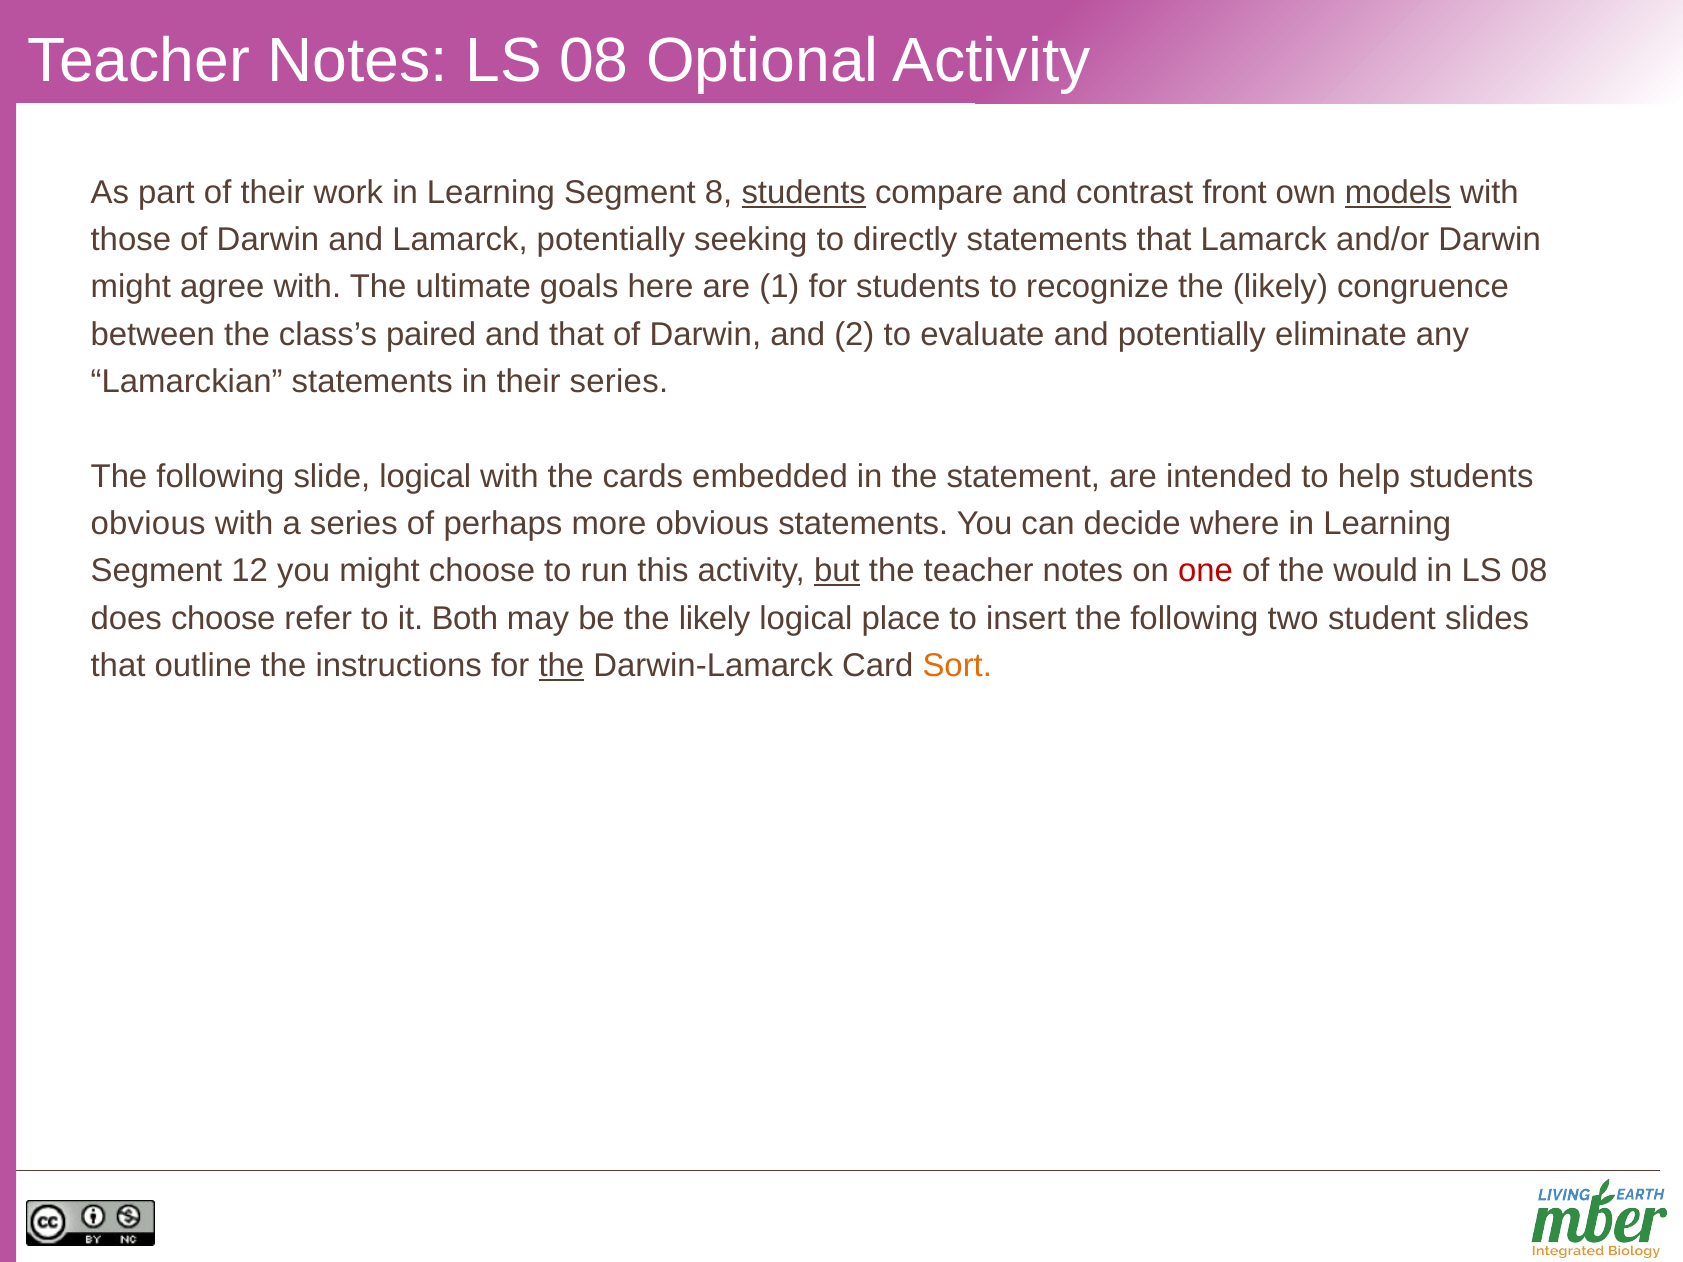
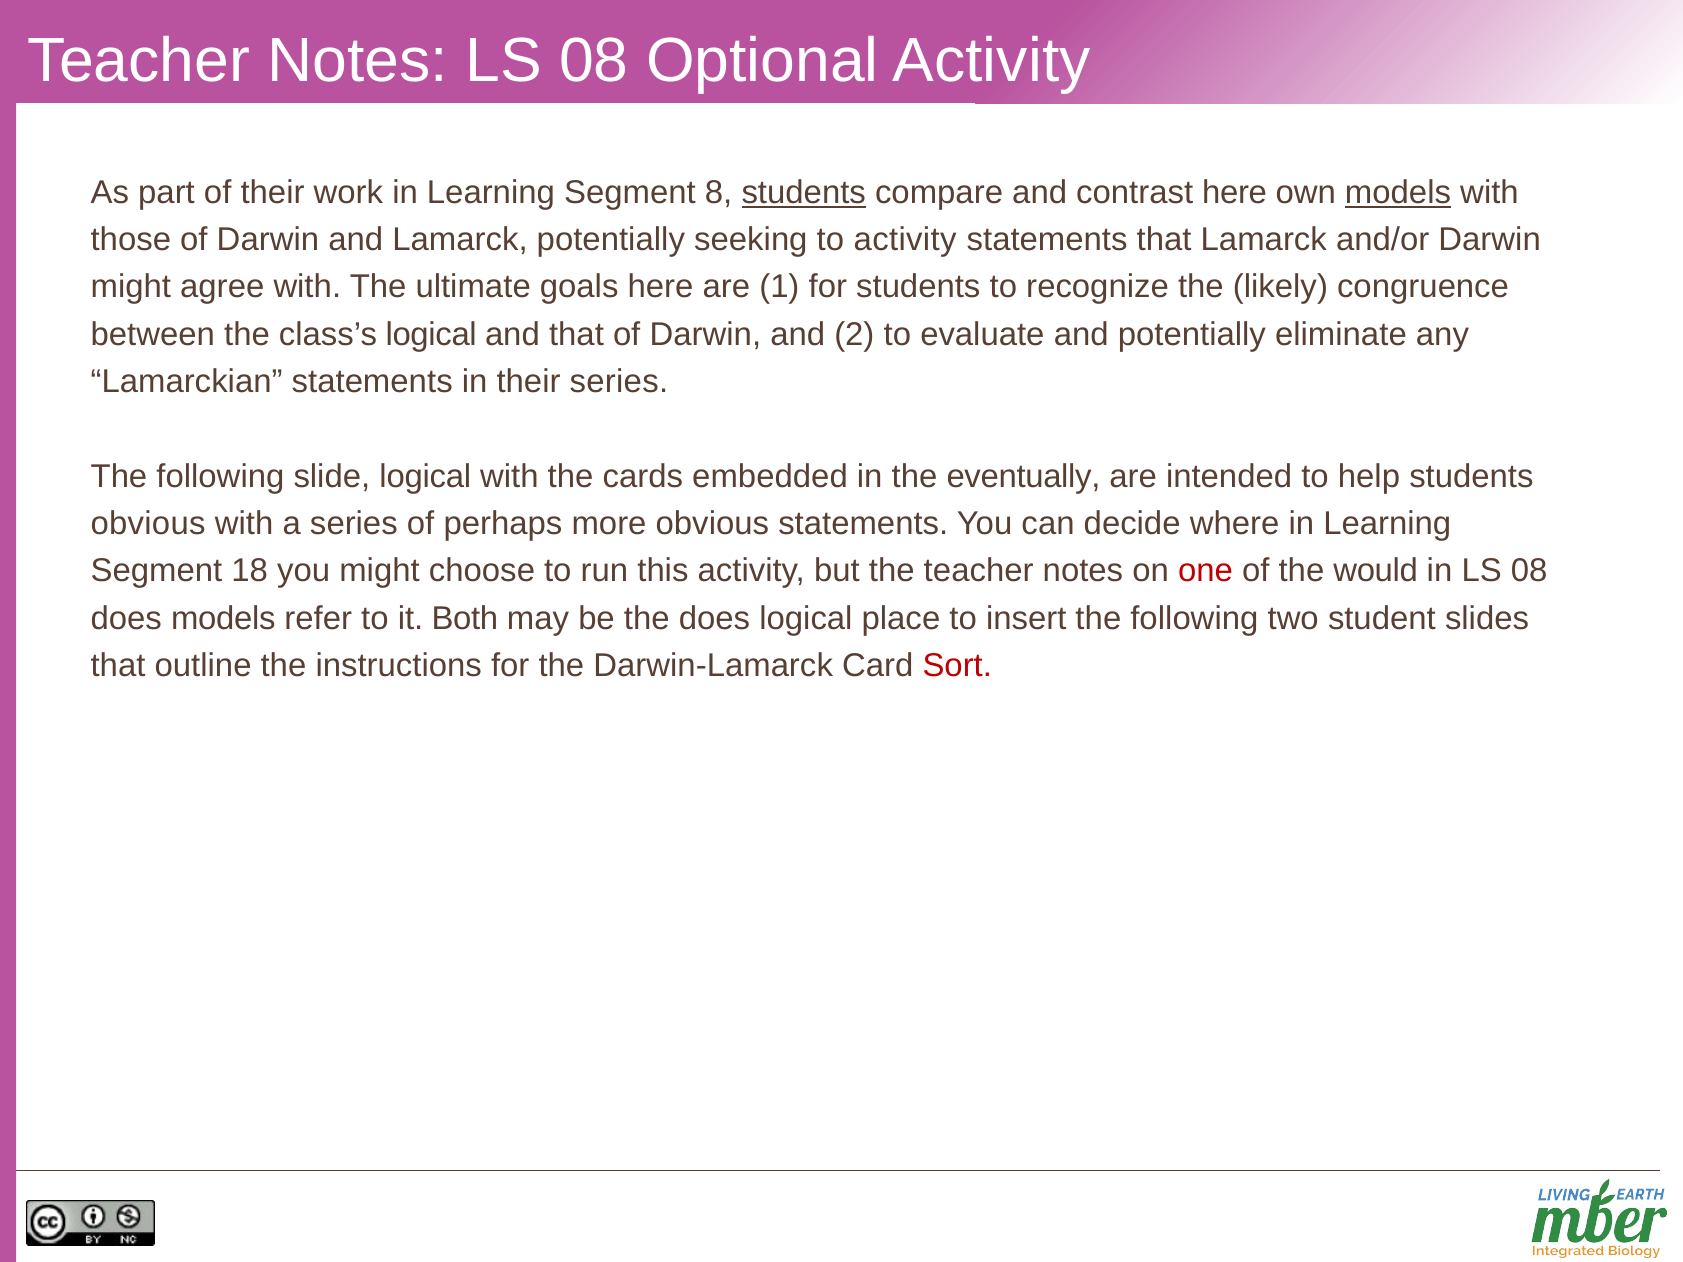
contrast front: front -> here (1235, 193)
to directly: directly -> activity (905, 240)
class’s paired: paired -> logical (431, 335)
statement: statement -> eventually (1023, 477)
12: 12 -> 18 (250, 571)
but underline: present -> none (837, 571)
does choose: choose -> models (223, 619)
be the likely: likely -> does (714, 619)
the underline: present -> none (561, 666)
Sort colour: orange -> red (957, 666)
